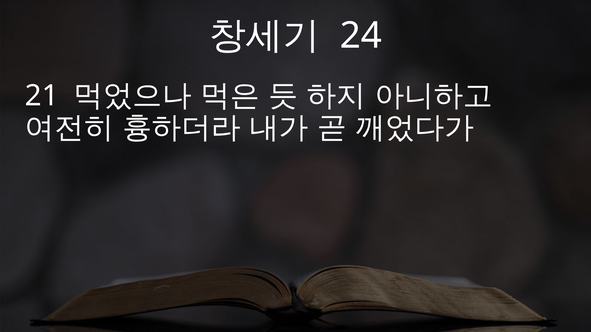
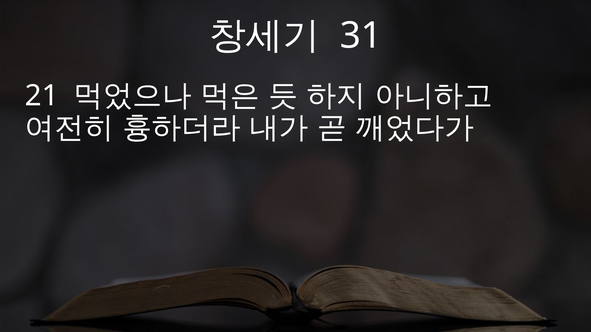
24: 24 -> 31 (361, 36)
